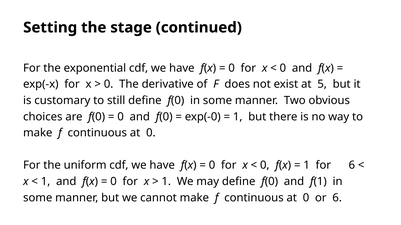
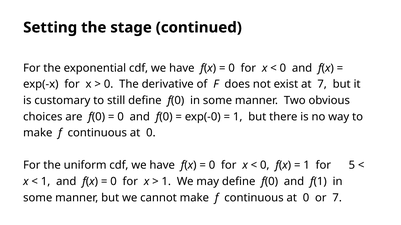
at 5: 5 -> 7 (322, 84)
for 6: 6 -> 5 (352, 166)
or 6: 6 -> 7 (337, 198)
